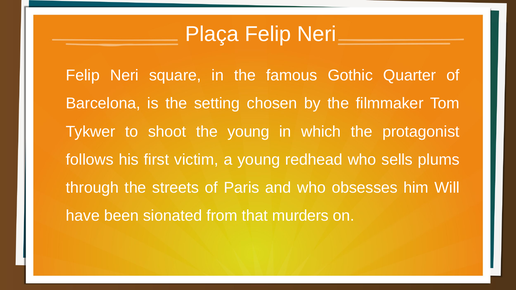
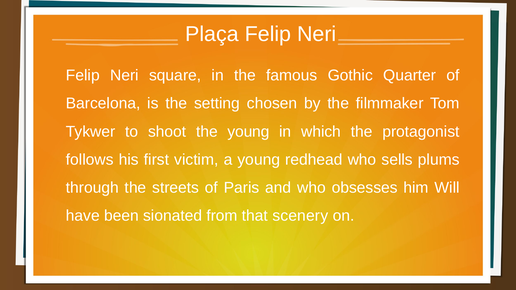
murders: murders -> scenery (300, 216)
